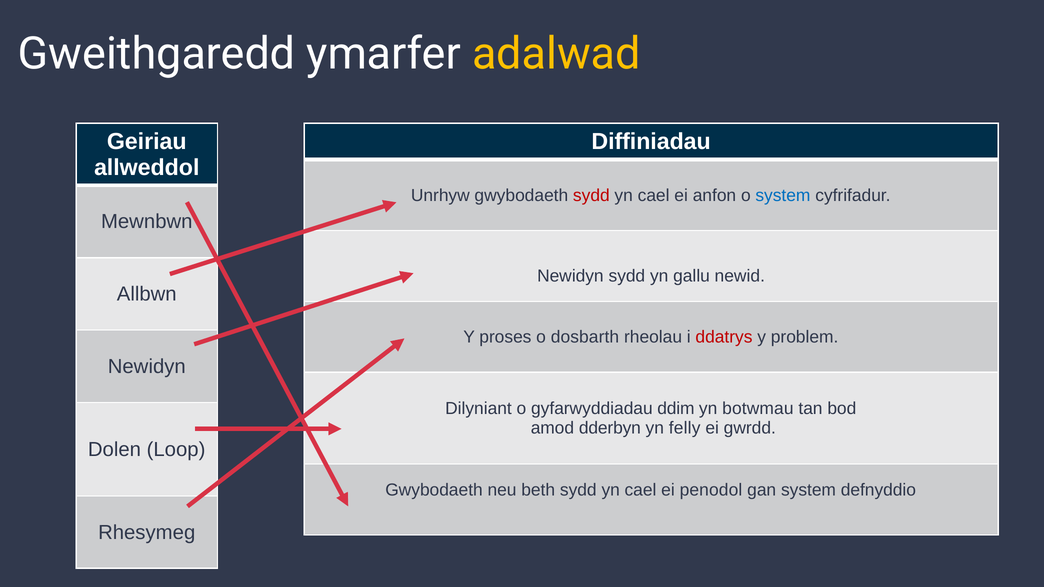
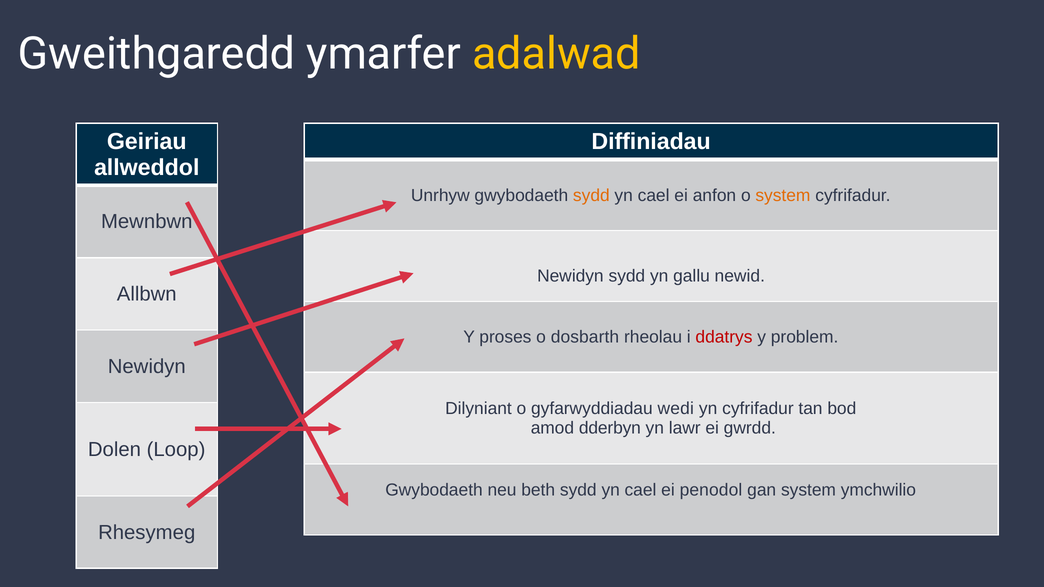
sydd colour: red -> orange (591, 195)
system colour: blue -> orange (783, 195)
ddim: ddim -> wedi (676, 409)
yn botwmau: botwmau -> cyfrifadur (758, 409)
felly: felly -> lawr (685, 428)
defnyddio: defnyddio -> ymchwilio (878, 490)
